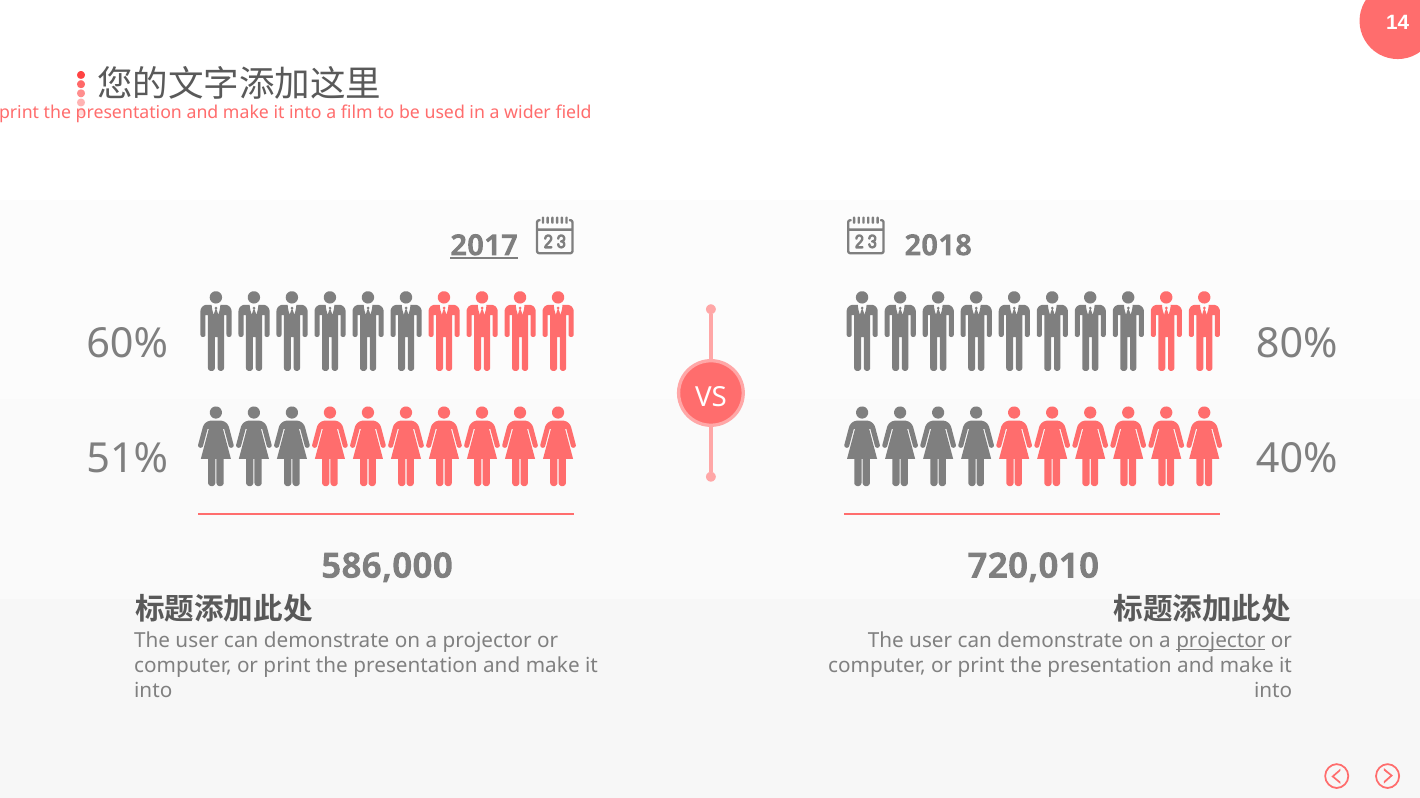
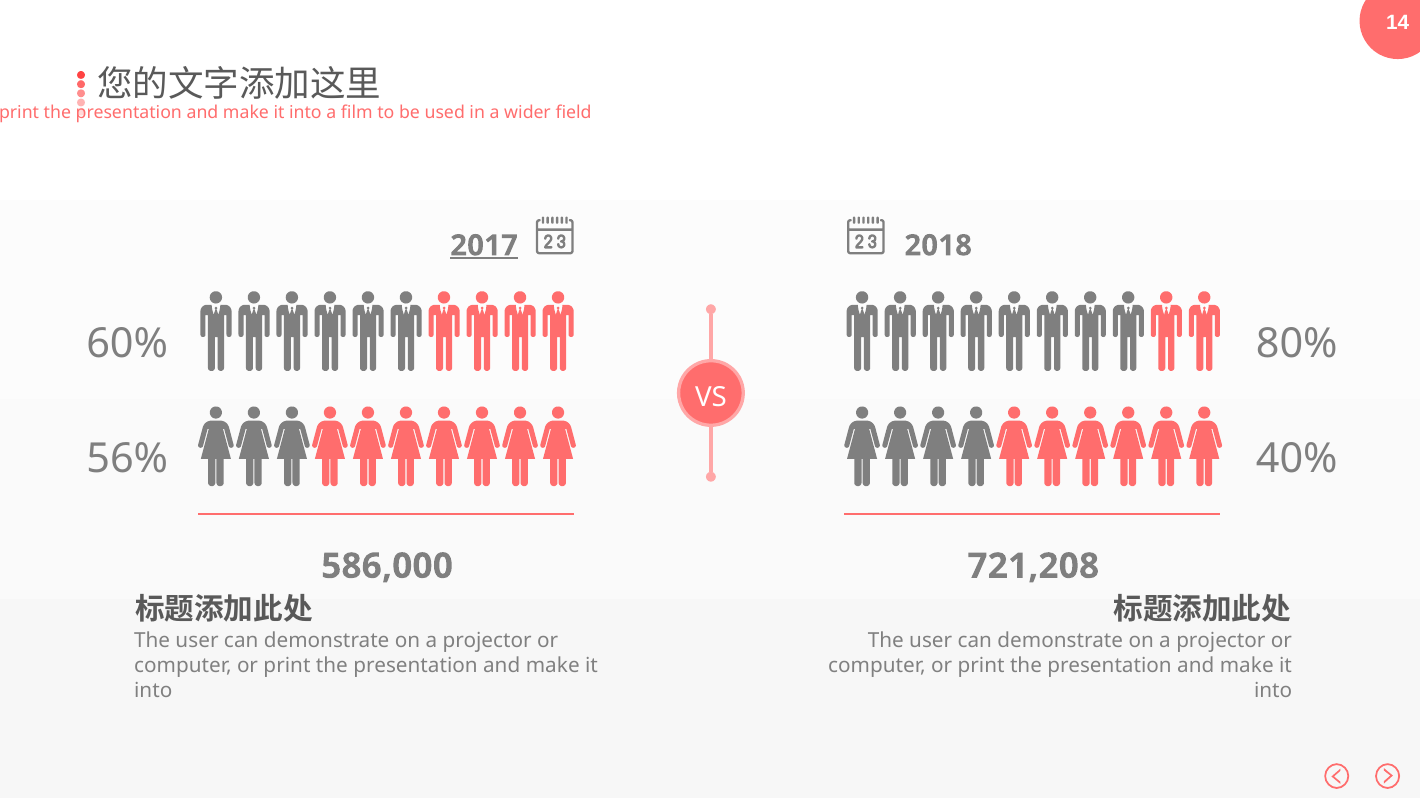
51%: 51% -> 56% (127, 459)
720,010: 720,010 -> 721,208 (1033, 567)
projector underline: present -> none (1221, 641)
